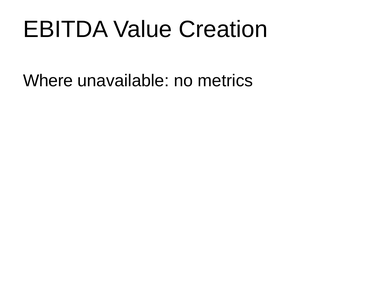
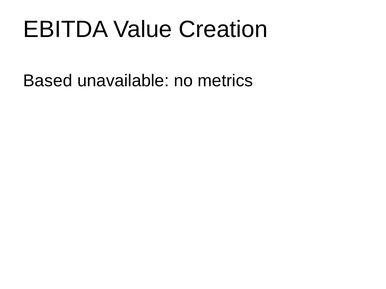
Where: Where -> Based (48, 81)
